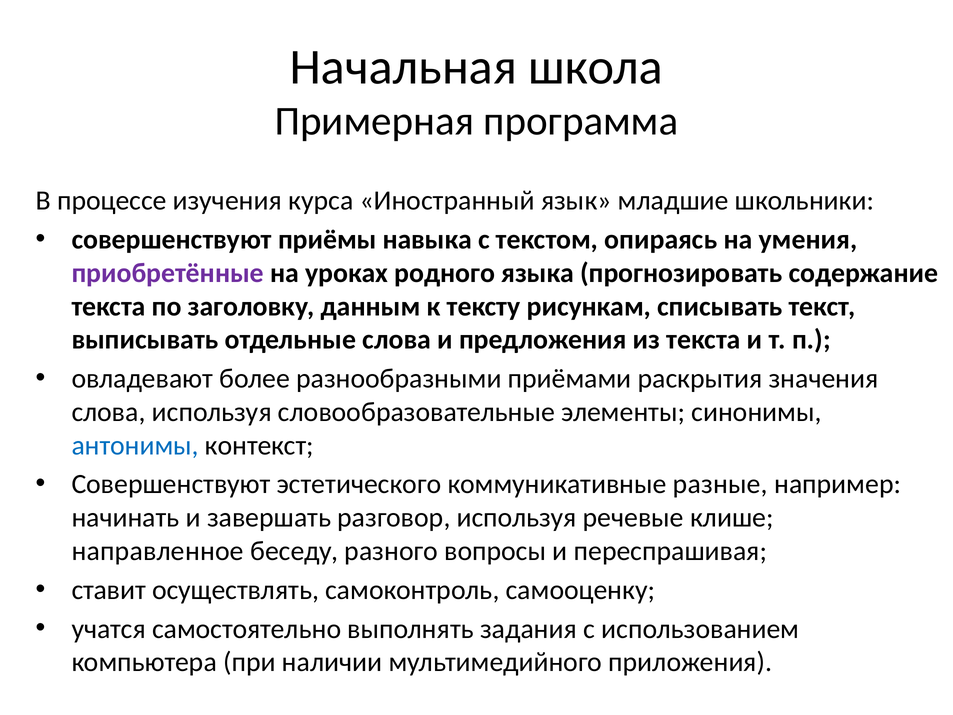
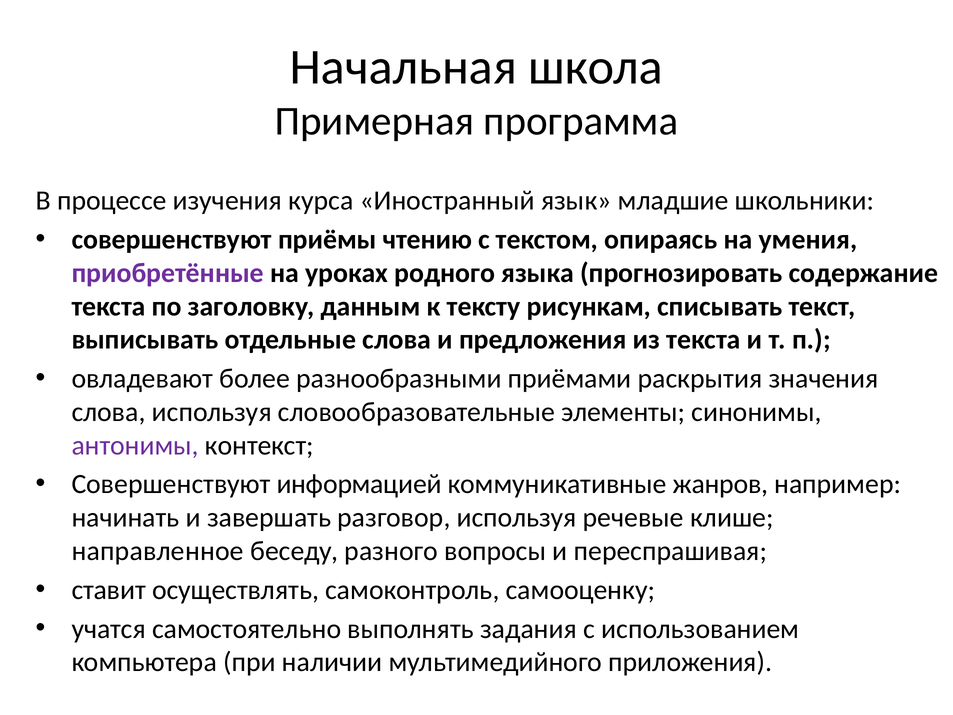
навыка: навыка -> чтению (427, 240)
антонимы colour: blue -> purple (135, 445)
эстетического: эстетического -> информацией (359, 484)
разные: разные -> жанров (720, 484)
